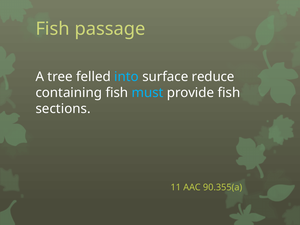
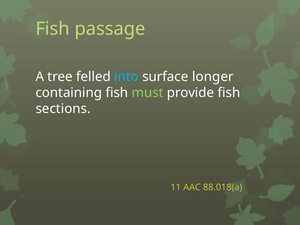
reduce: reduce -> longer (213, 77)
must colour: light blue -> light green (148, 93)
90.355(a: 90.355(a -> 88.018(a (223, 187)
